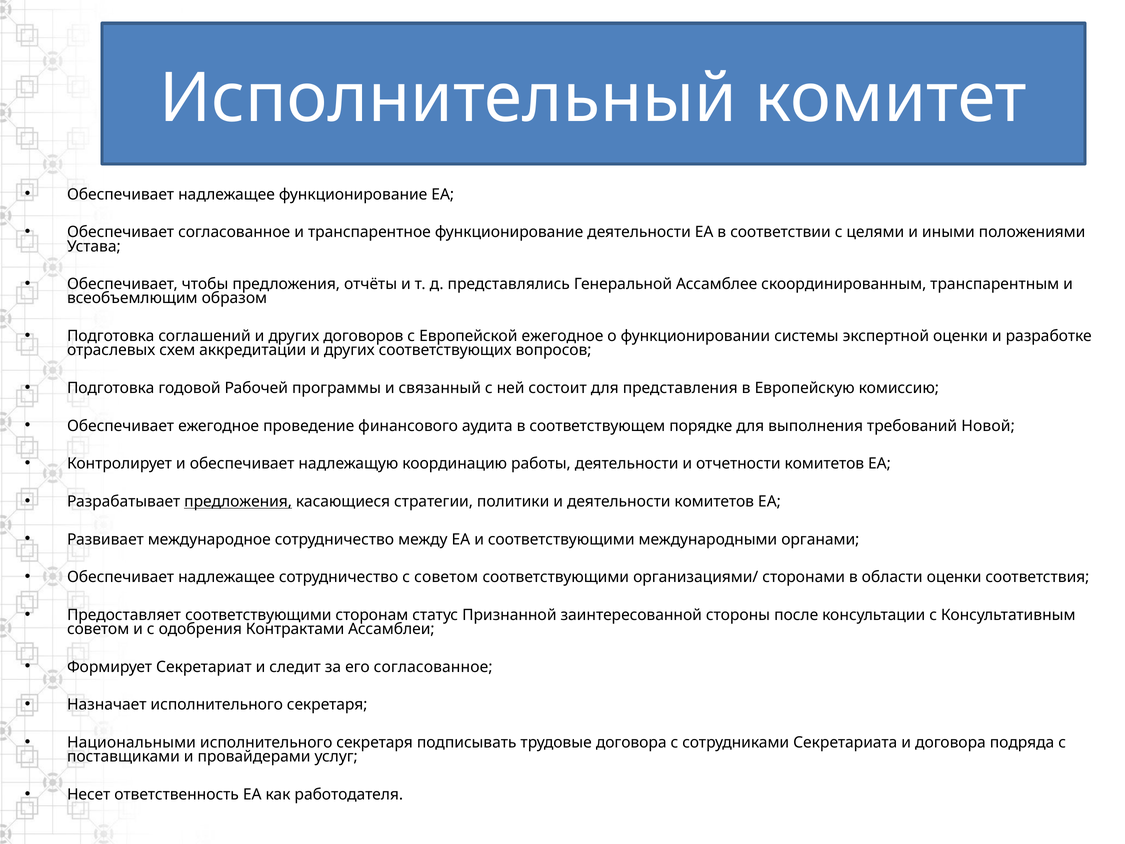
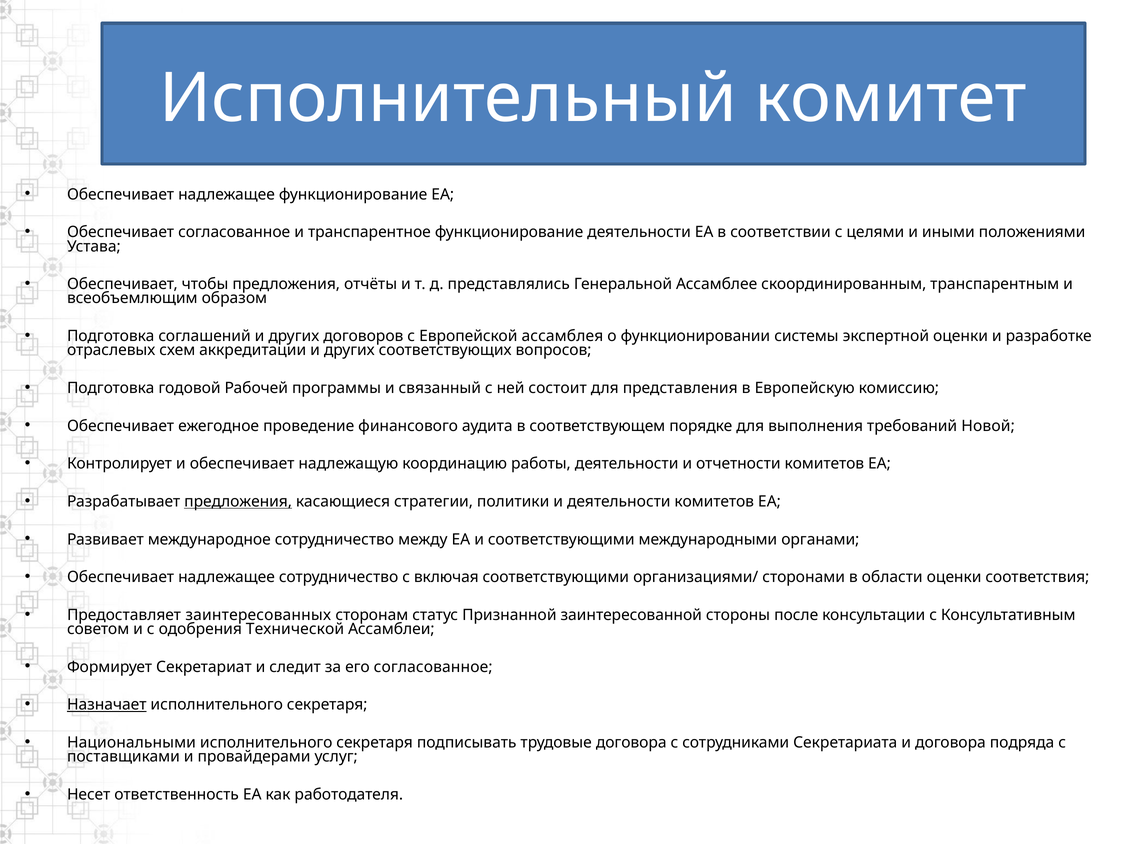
Европейской ежегодное: ежегодное -> ассамблея (562, 336)
с советом: советом -> включая (446, 577)
Предоставляет соответствующими: соответствующими -> заинтересованных (258, 615)
Контрактами: Контрактами -> Технической (295, 629)
Назначает underline: none -> present (107, 705)
